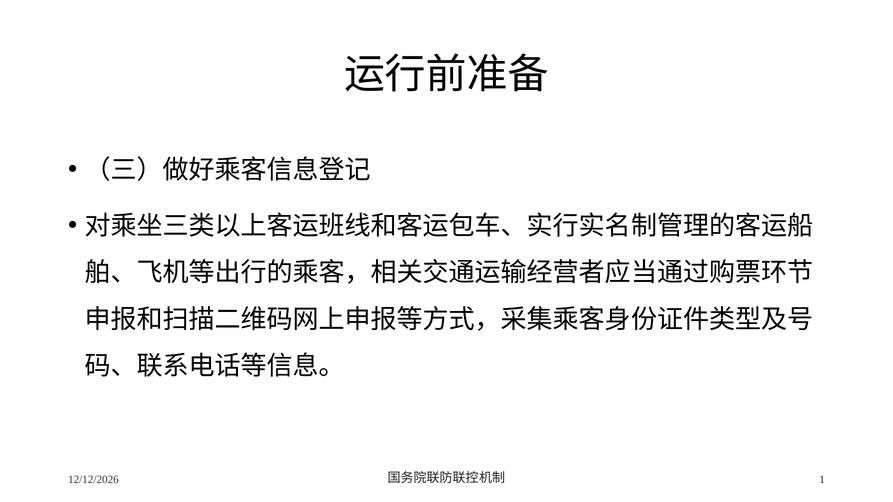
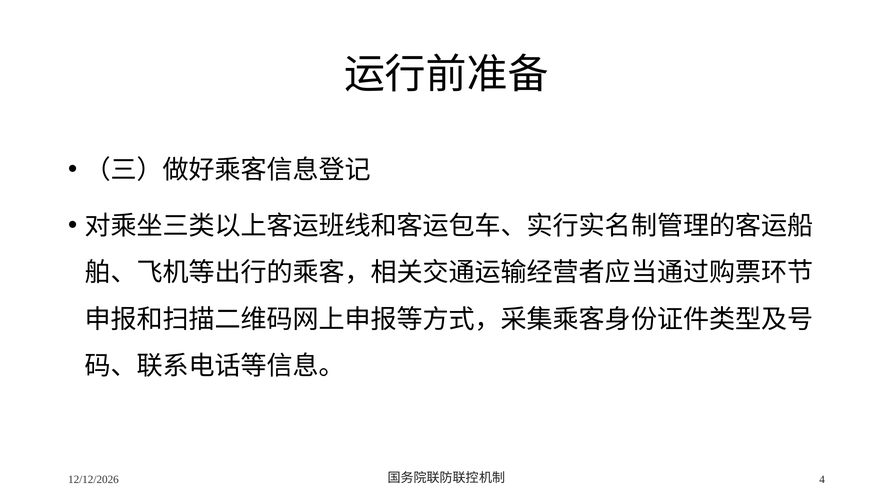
1: 1 -> 4 (822, 480)
